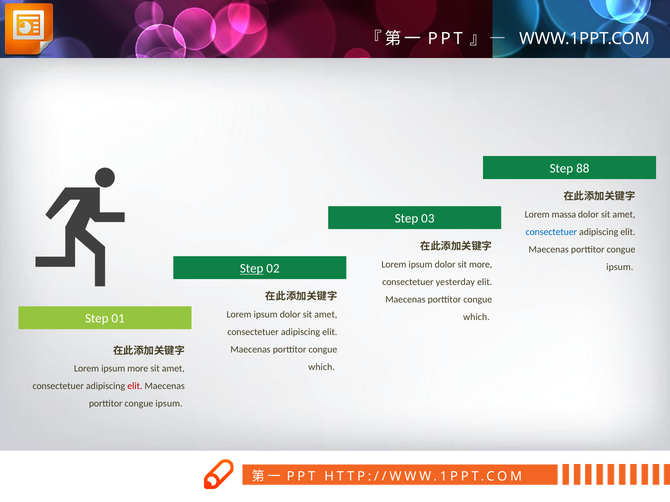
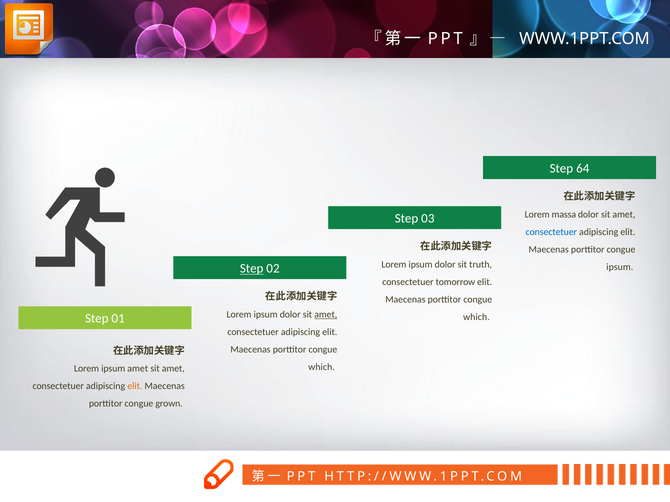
88: 88 -> 64 (583, 169)
sit more: more -> truth (481, 265)
yesterday: yesterday -> tomorrow (455, 282)
amet underline: none -> present (326, 315)
ipsum more: more -> amet (138, 369)
elit colour: red -> orange (135, 386)
ipsum: ipsum -> grown (169, 404)
